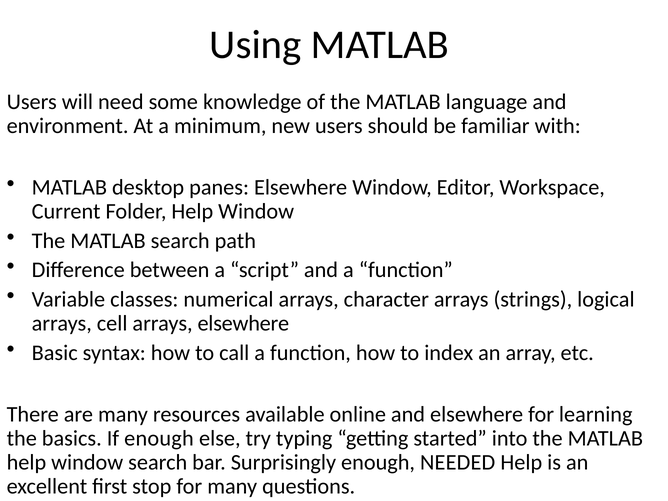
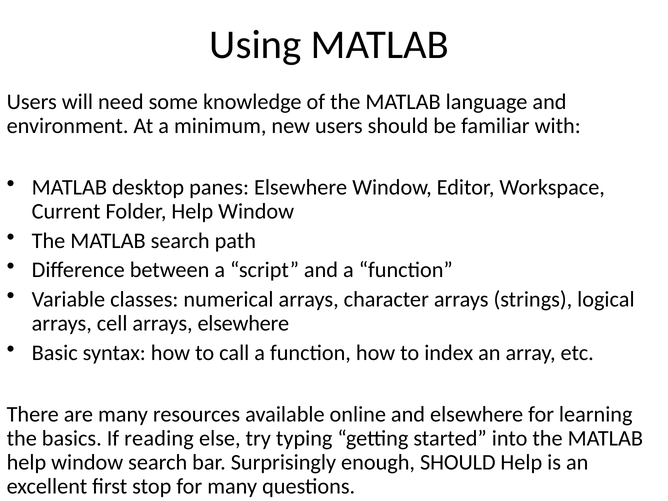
If enough: enough -> reading (159, 438)
enough NEEDED: NEEDED -> SHOULD (458, 462)
